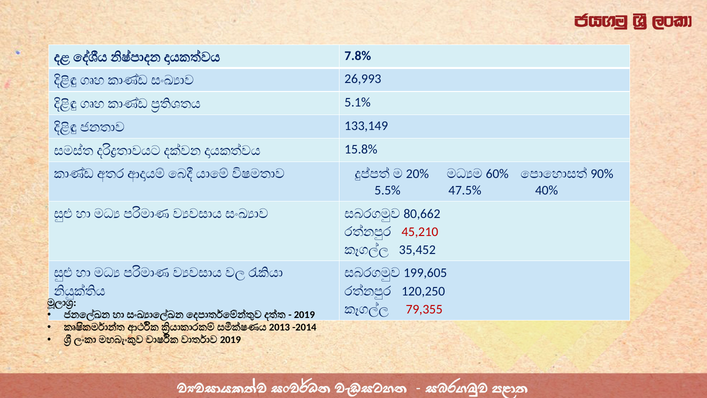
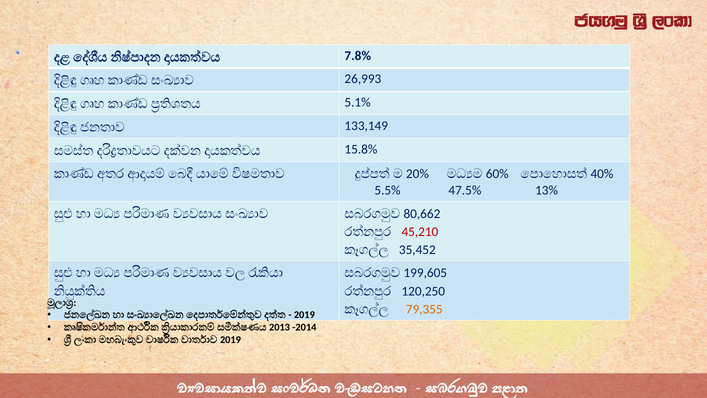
90%: 90% -> 40% (602, 174)
40%: 40% -> 13% (547, 190)
79,355 colour: red -> orange (424, 309)
